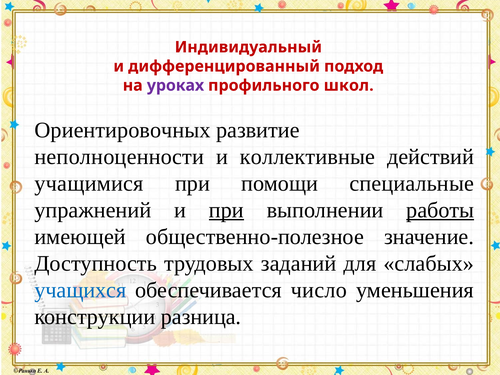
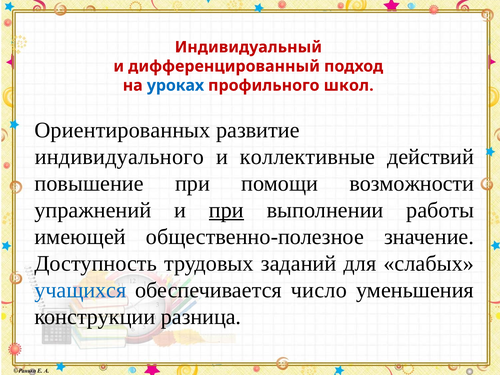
уроках colour: purple -> blue (175, 85)
Ориентировочных: Ориентировочных -> Ориентированных (122, 130)
неполноценности: неполноценности -> индивидуального (119, 157)
учащимися: учащимися -> повышение (89, 183)
специальные: специальные -> возможности (412, 183)
работы underline: present -> none (440, 210)
